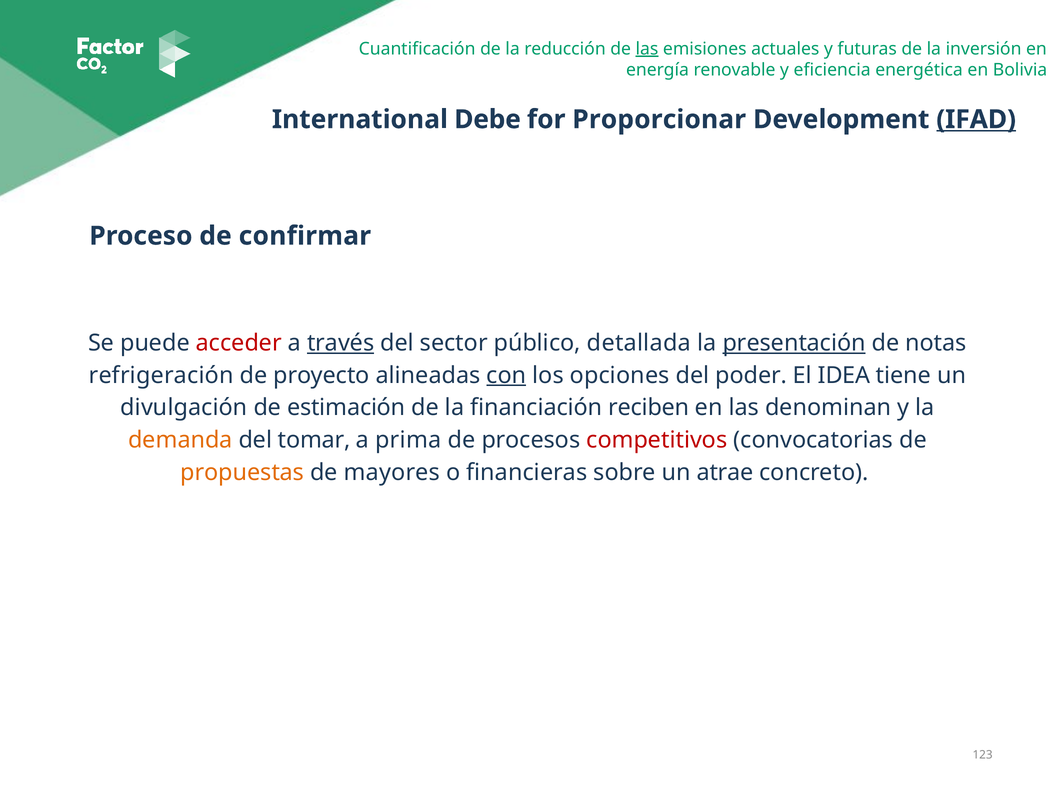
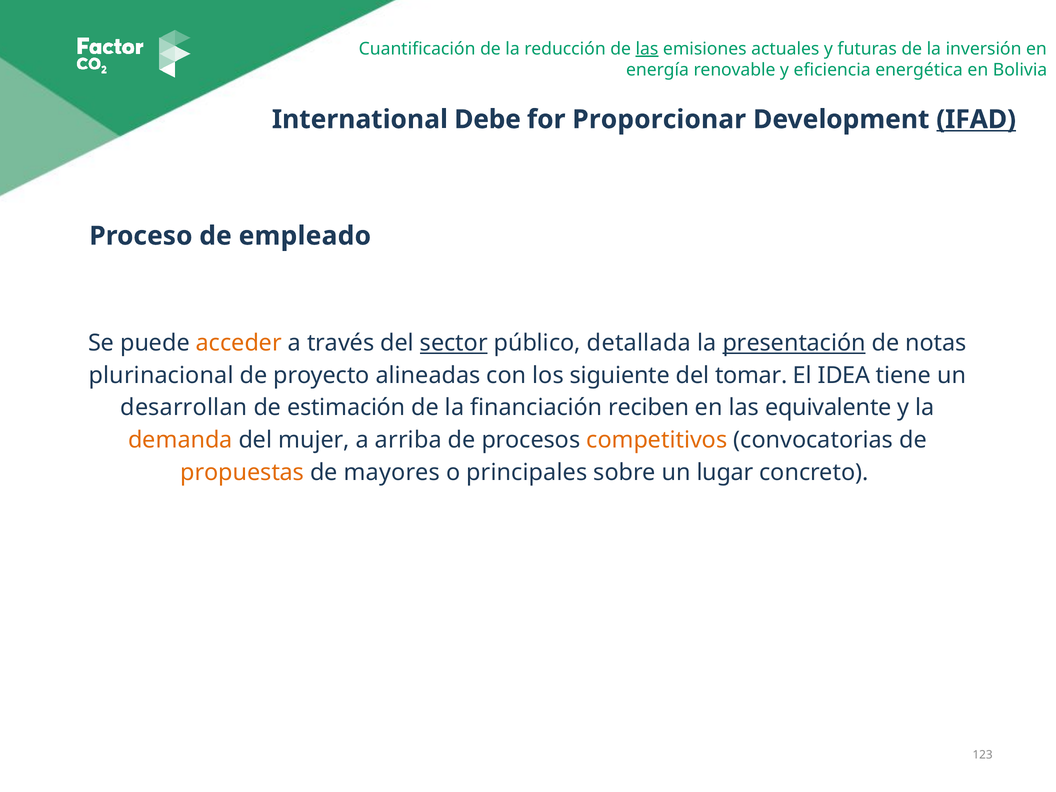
confirmar: confirmar -> empleado (305, 236)
acceder colour: red -> orange (239, 343)
través underline: present -> none (341, 343)
sector underline: none -> present (454, 343)
refrigeración: refrigeración -> plurinacional (161, 375)
con underline: present -> none (506, 375)
opciones: opciones -> siguiente (620, 375)
poder: poder -> tomar (751, 375)
divulgación: divulgación -> desarrollan (184, 408)
denominan: denominan -> equivalente (828, 408)
tomar: tomar -> mujer (314, 440)
prima: prima -> arriba (408, 440)
competitivos colour: red -> orange (657, 440)
financieras: financieras -> principales (527, 472)
atrae: atrae -> lugar (725, 472)
